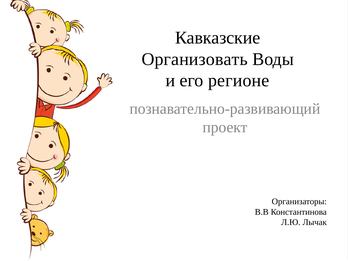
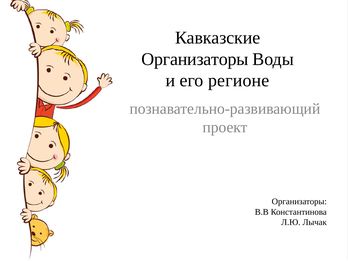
Организовать: Организовать -> Организаторы (195, 59)
